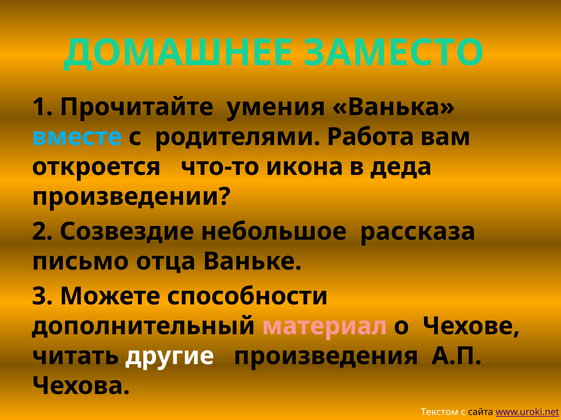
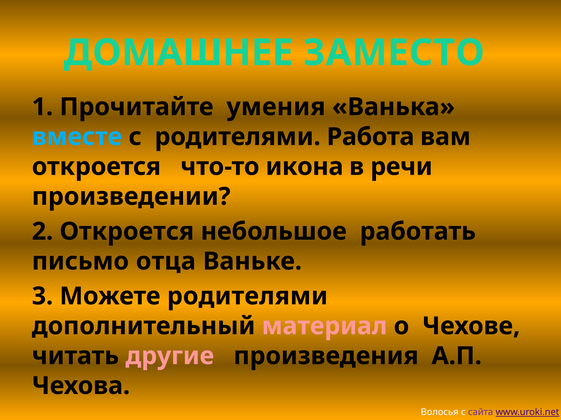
деда: деда -> речи (401, 167)
2 Созвездие: Созвездие -> Откроется (127, 232)
рассказа: рассказа -> работать (418, 232)
Можете способности: способности -> родителями (247, 297)
другие colour: white -> pink (170, 357)
Текстом: Текстом -> Волосья (440, 413)
сайта colour: black -> purple (481, 413)
